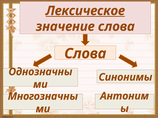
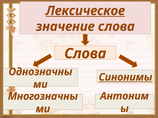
Синонимы underline: none -> present (125, 77)
